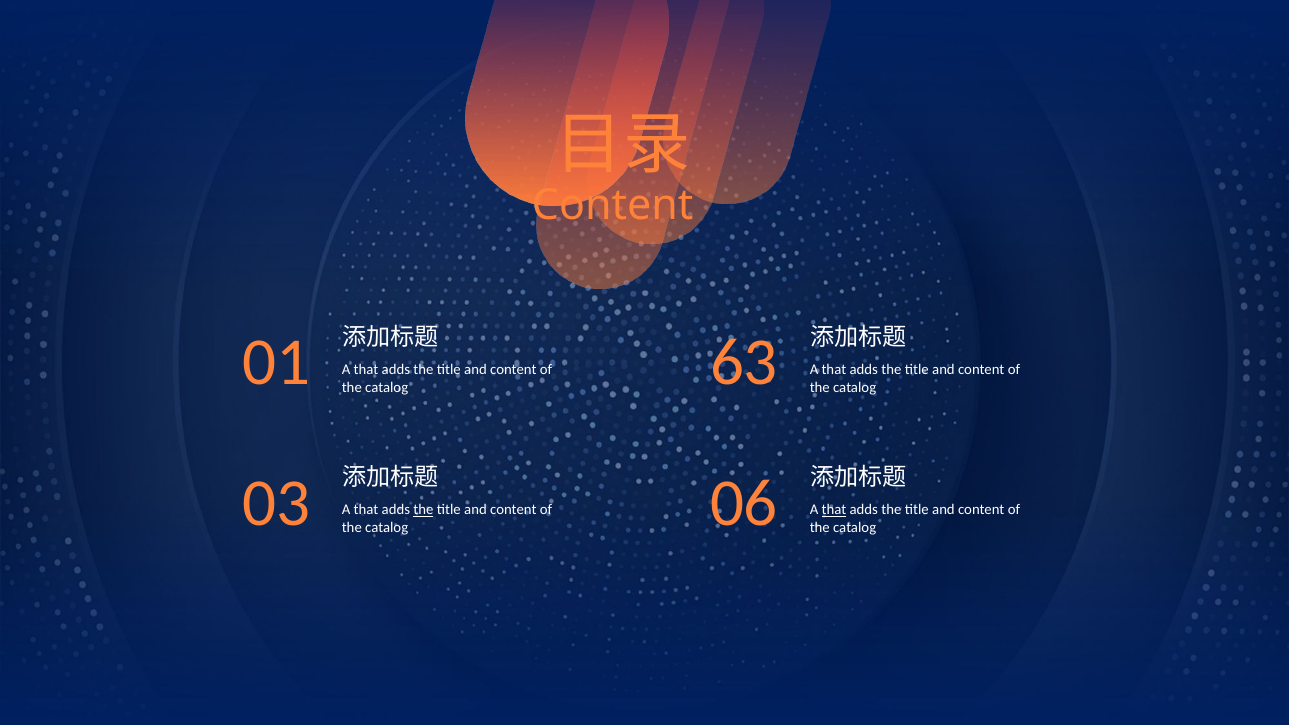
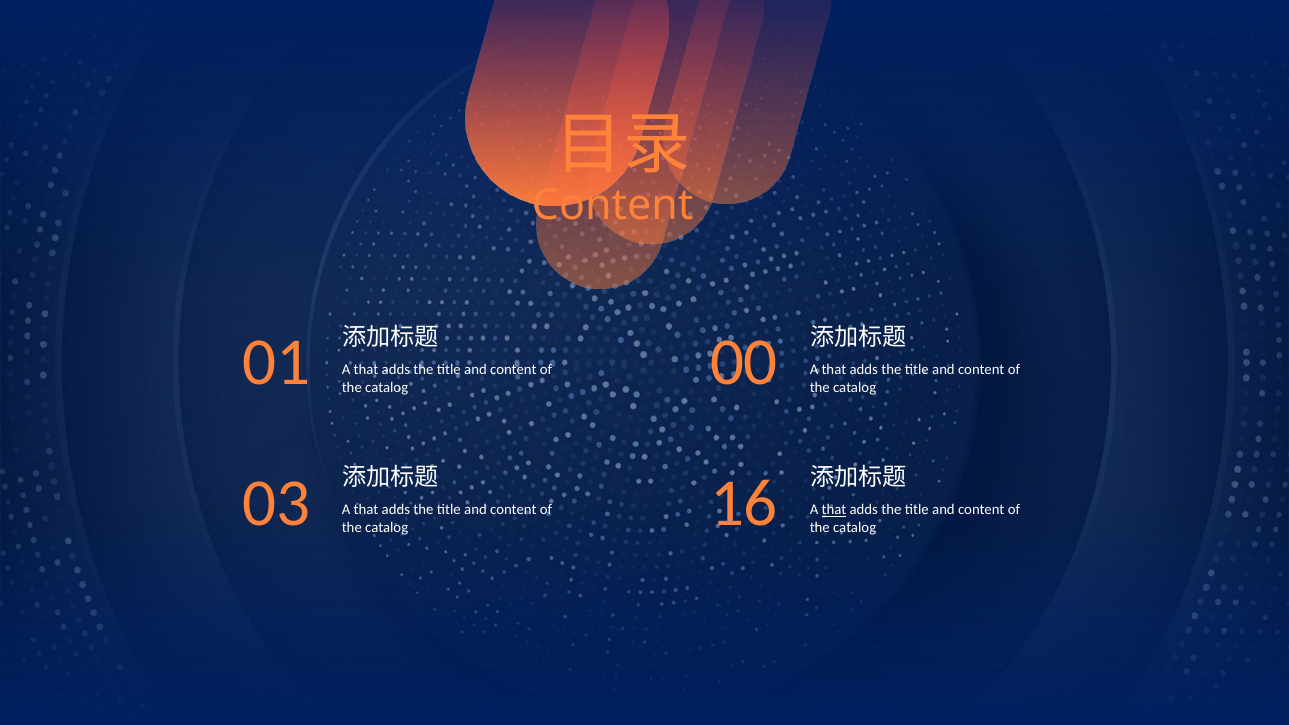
63: 63 -> 00 (744, 363)
the underline: present -> none (423, 510)
06: 06 -> 16 (744, 503)
